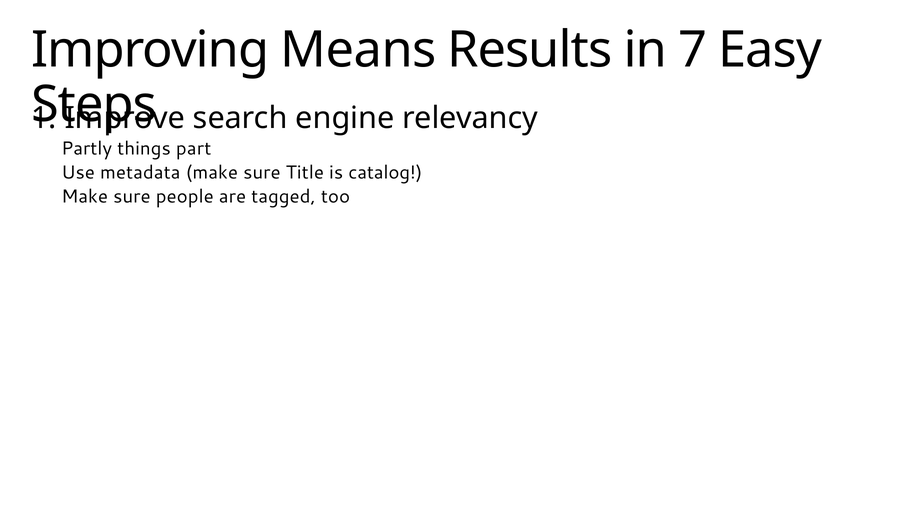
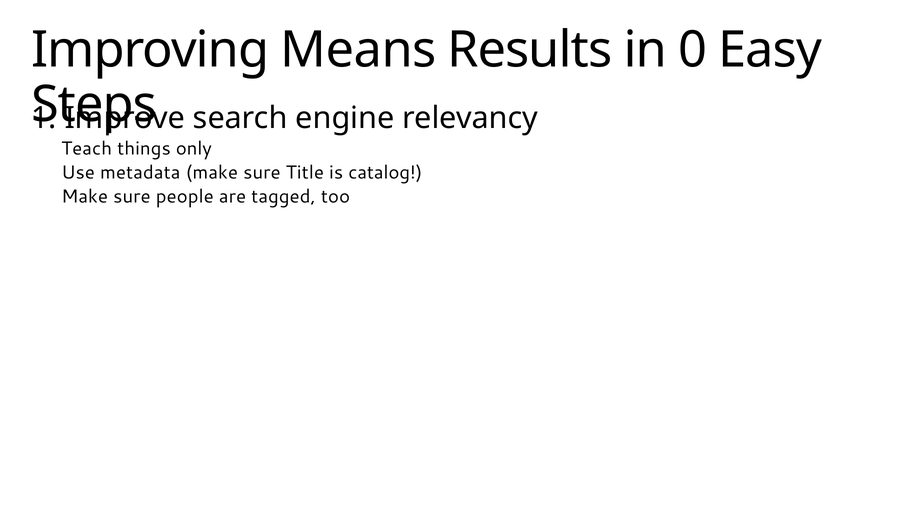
7: 7 -> 0 (693, 50)
Partly: Partly -> Teach (87, 149)
part: part -> only (194, 149)
